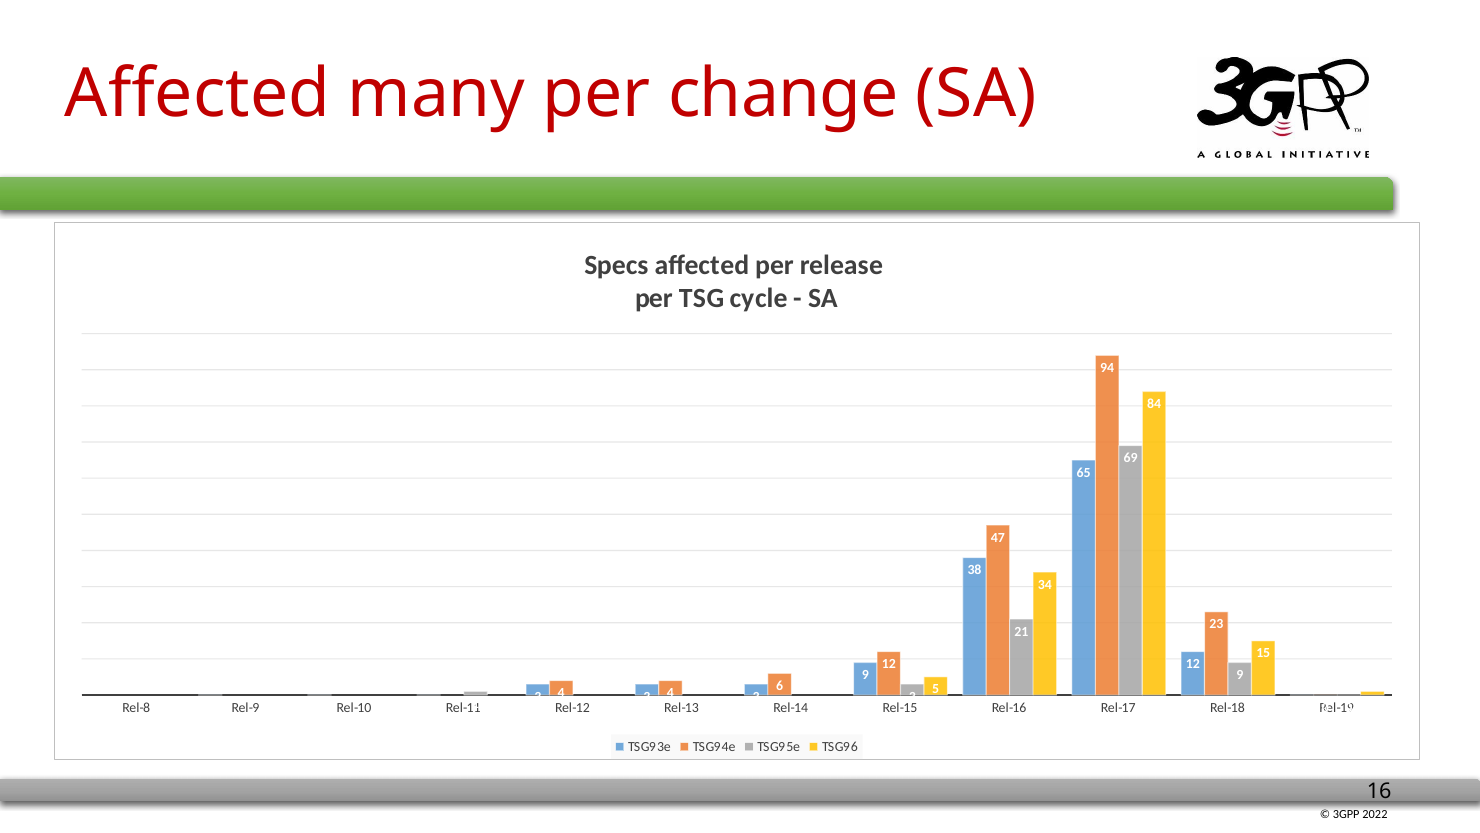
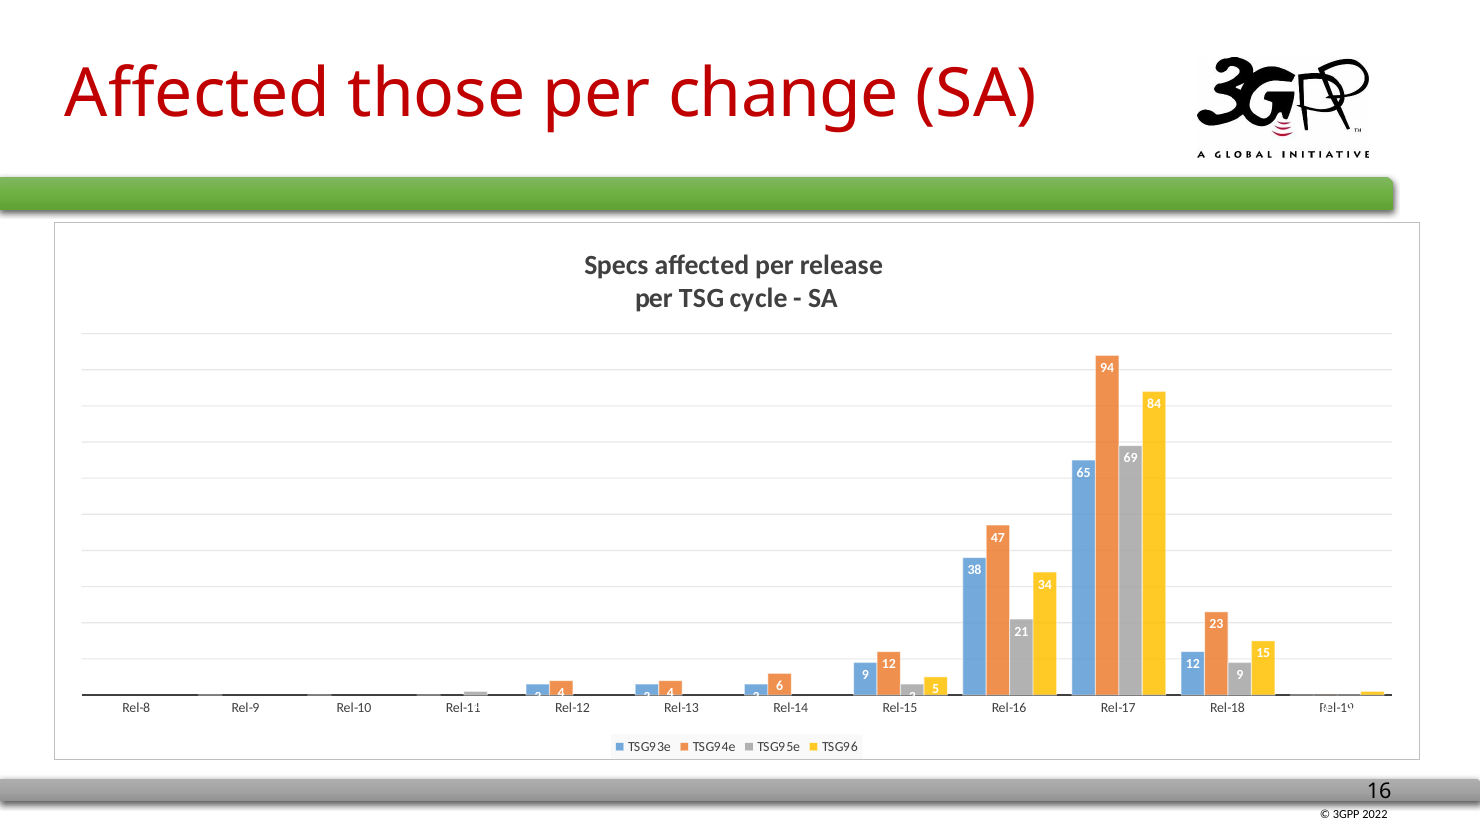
many: many -> those (437, 94)
